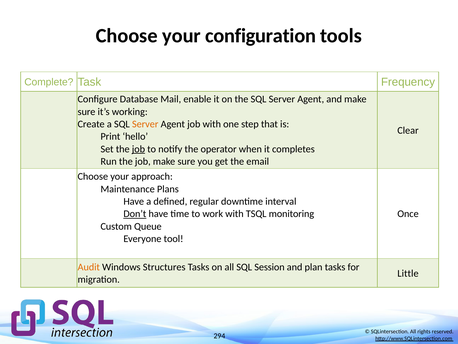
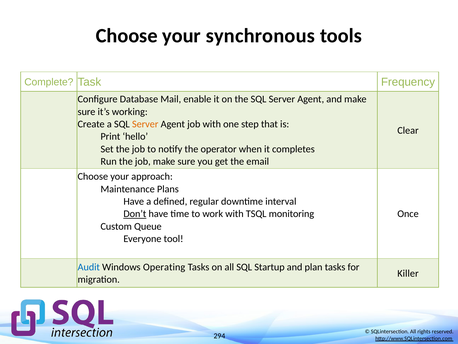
configuration: configuration -> synchronous (260, 36)
job underline: present -> none (138, 149)
Audit colour: orange -> blue (89, 267)
Structures: Structures -> Operating (164, 267)
Session: Session -> Startup (269, 267)
Little: Little -> Killer (408, 273)
